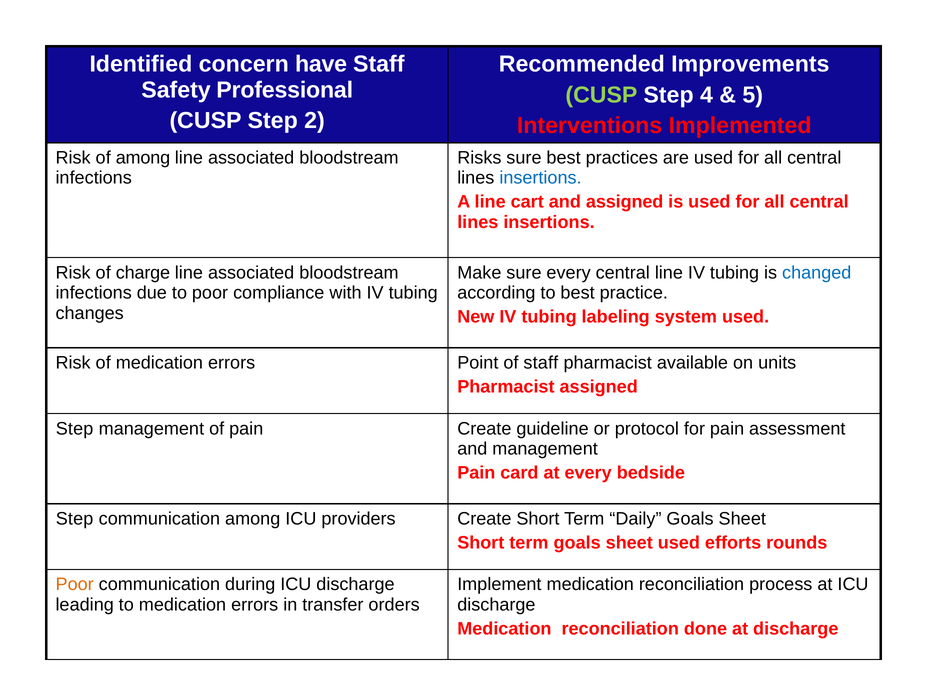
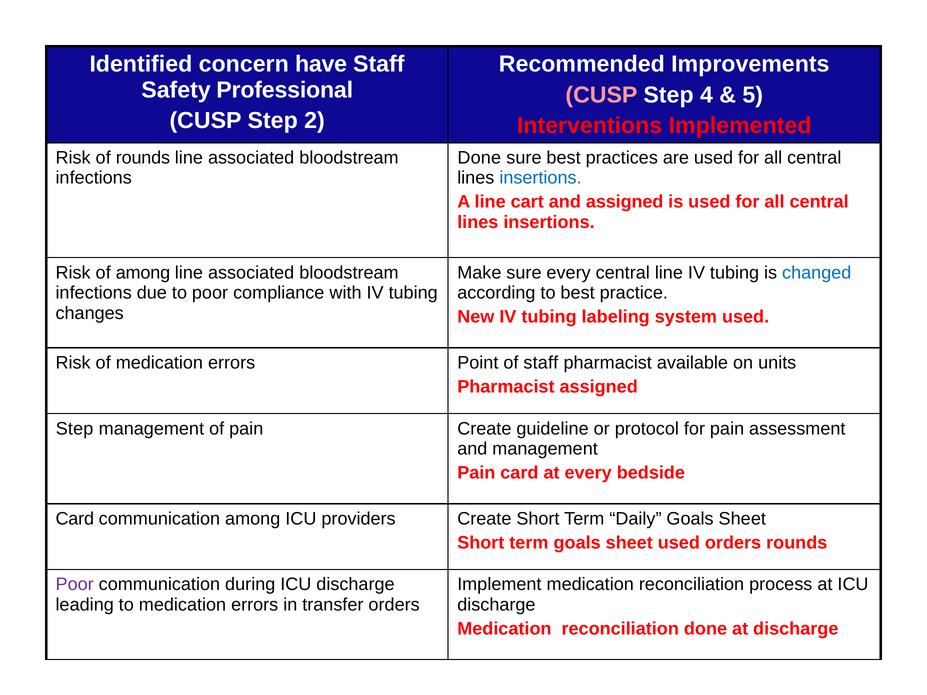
CUSP colour: light green -> pink (601, 95)
of among: among -> rounds (143, 158)
Risks: Risks -> Done (479, 158)
of charge: charge -> among (143, 273)
Step: Step -> Card (75, 519)
used efforts: efforts -> orders (733, 543)
Poor colour: orange -> purple (75, 585)
